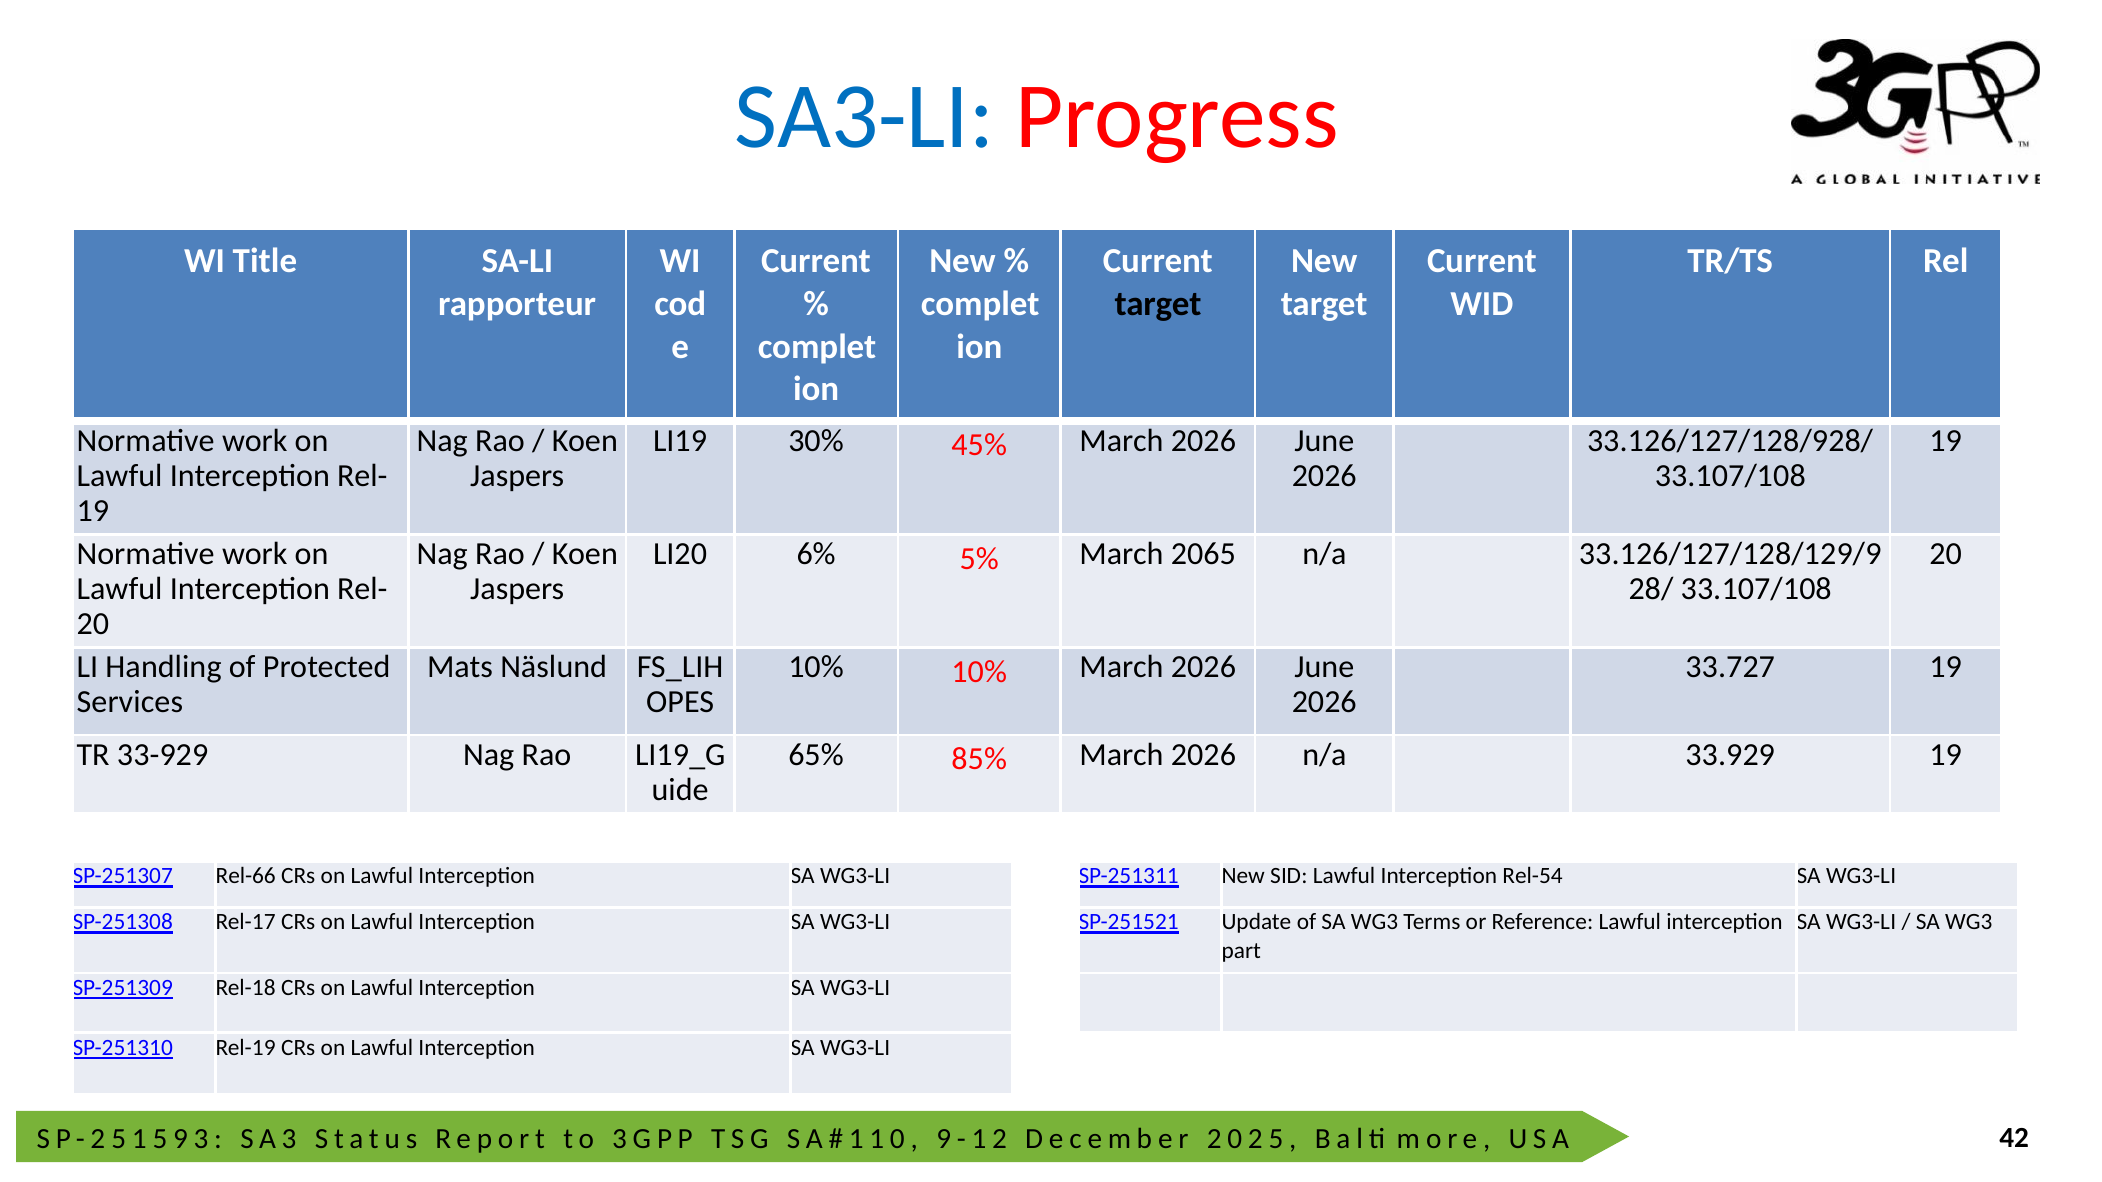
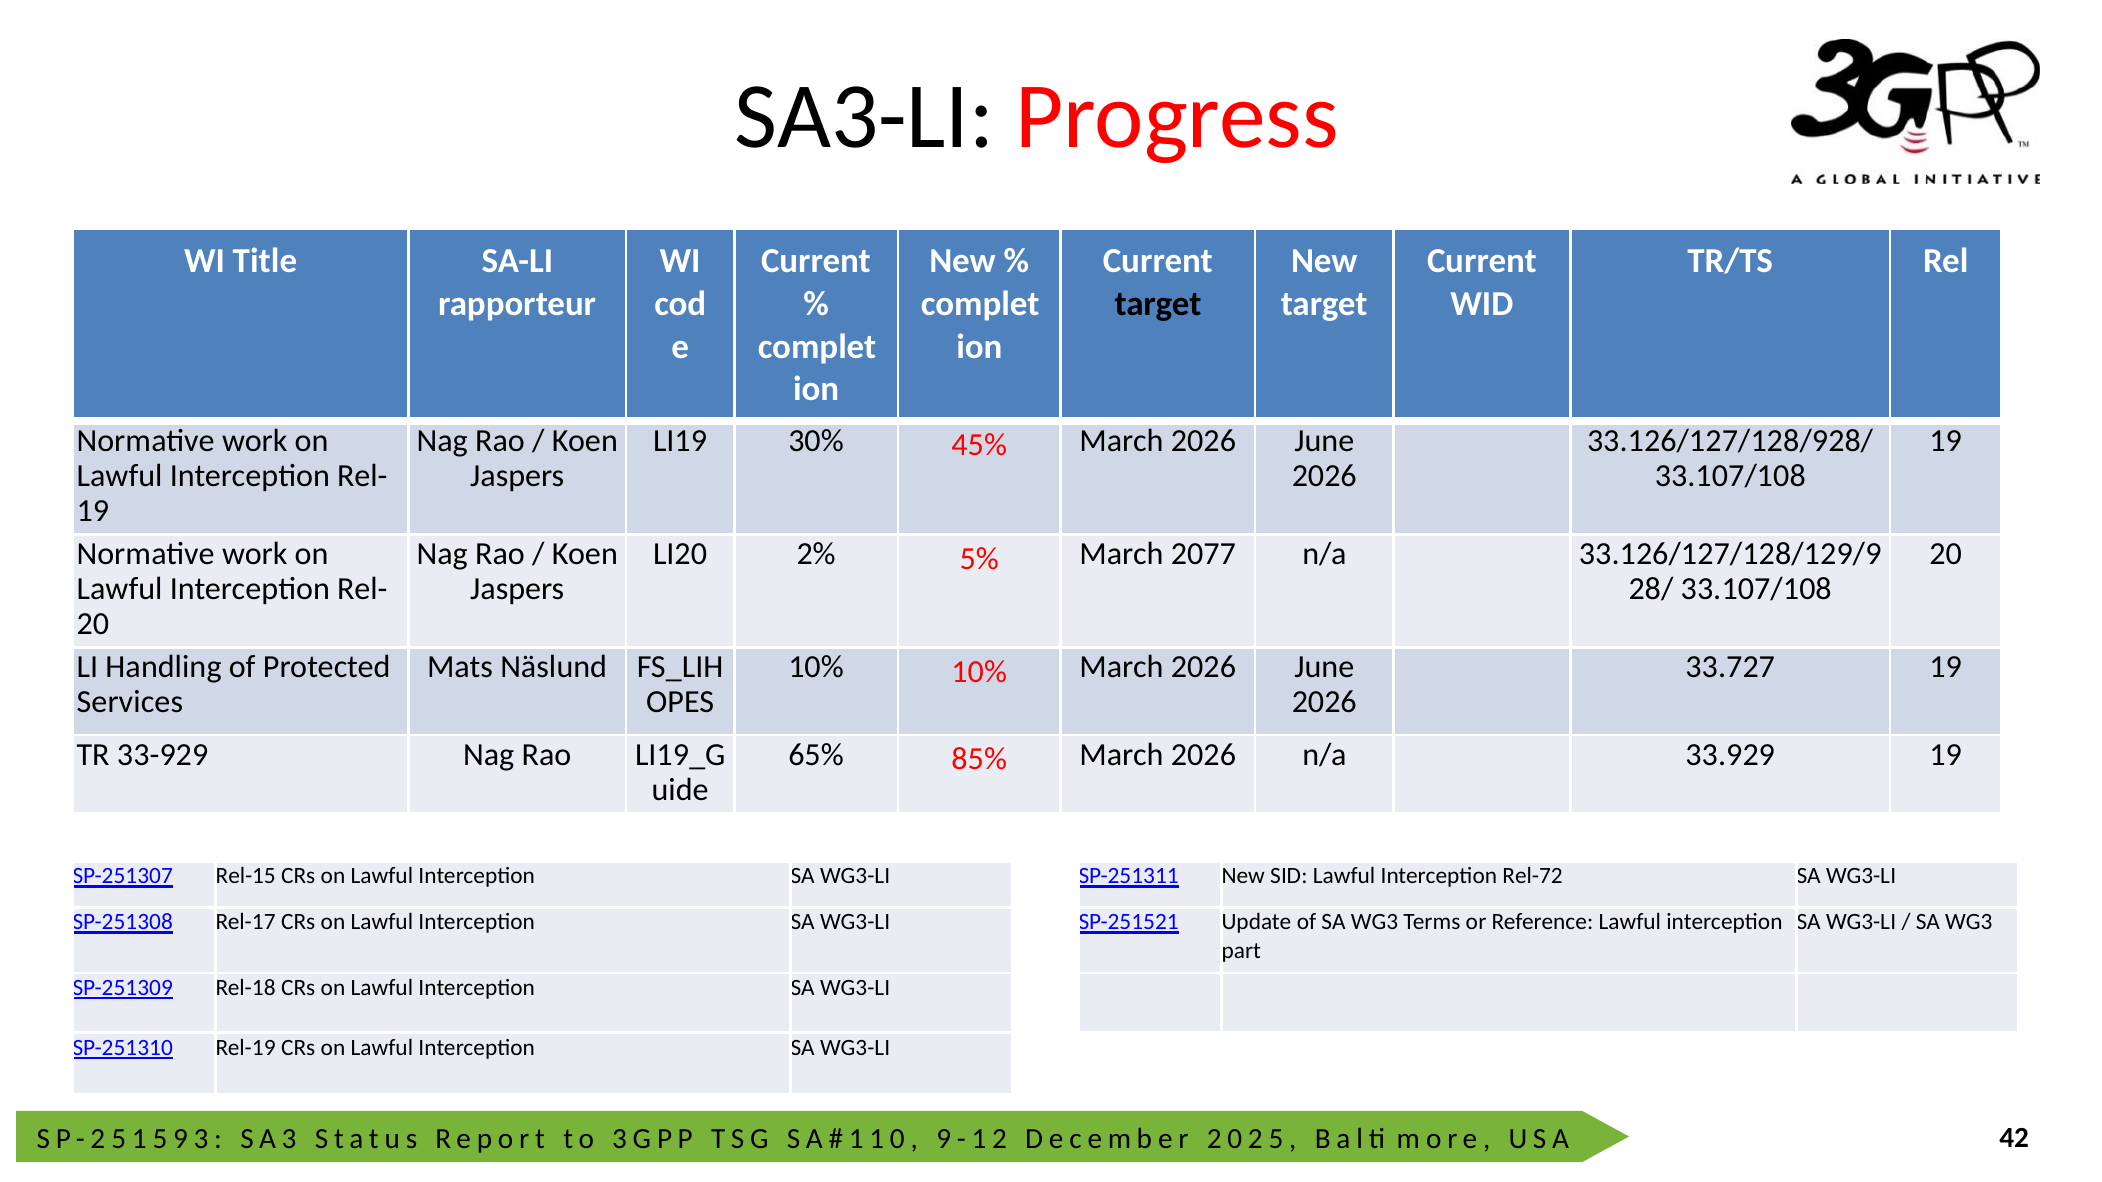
SA3-LI colour: blue -> black (864, 116)
6%: 6% -> 2% (816, 554)
2065: 2065 -> 2077 (1203, 554)
Rel-66: Rel-66 -> Rel-15 (246, 876)
Rel-54: Rel-54 -> Rel-72 (1533, 876)
